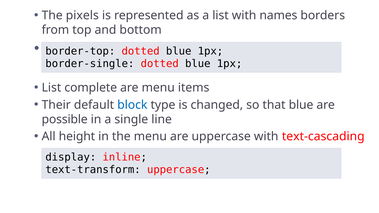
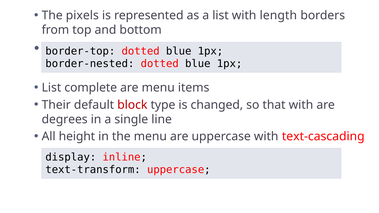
names: names -> length (278, 15)
border-single: border-single -> border-nested (90, 64)
block colour: blue -> red (132, 105)
that blue: blue -> with (301, 105)
possible: possible -> degrees (65, 119)
